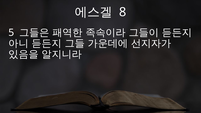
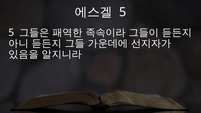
8: 8 -> 5 (123, 12)
